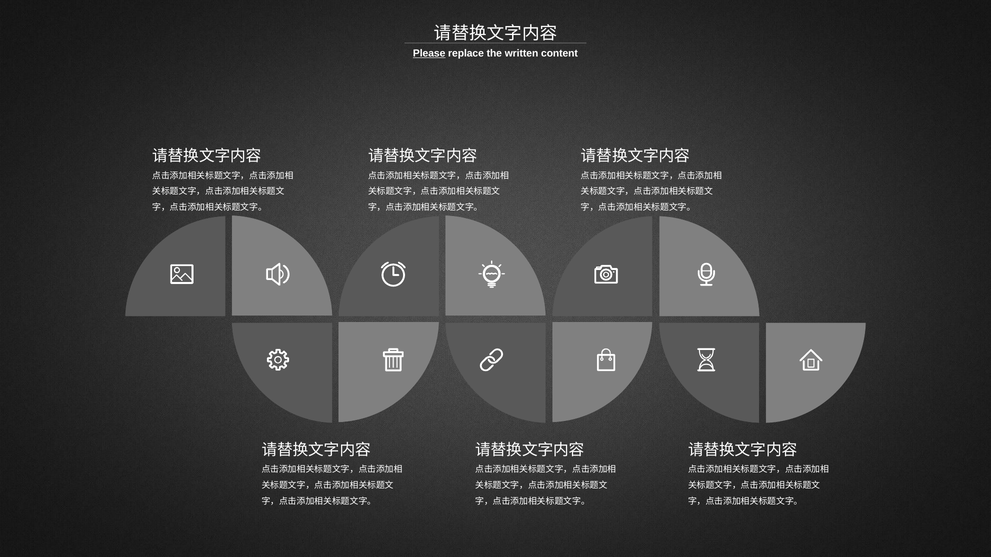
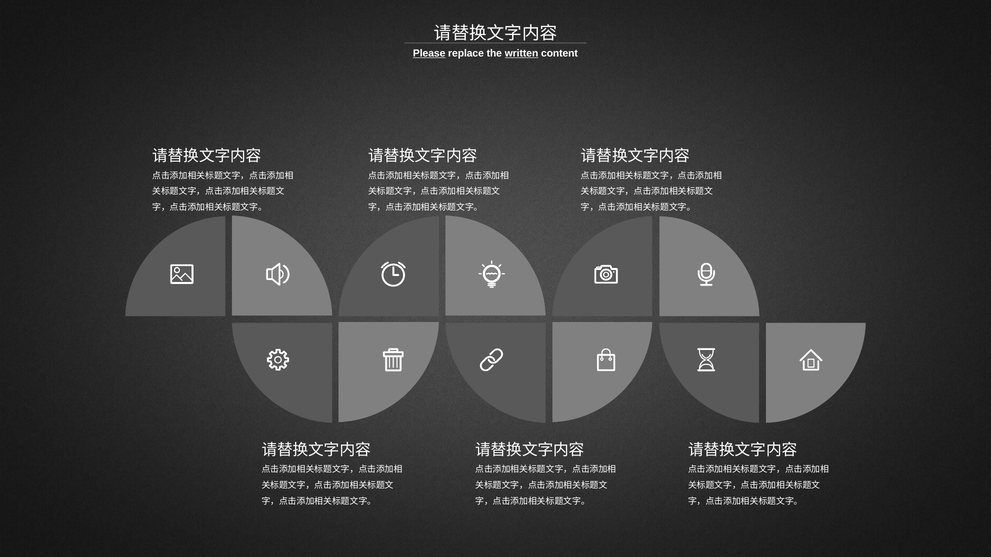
written underline: none -> present (522, 53)
